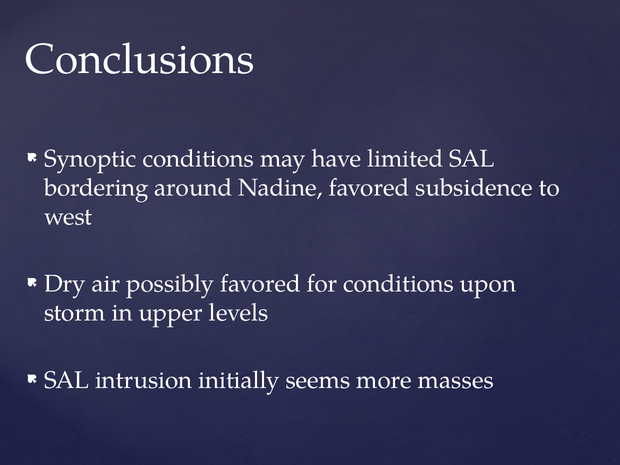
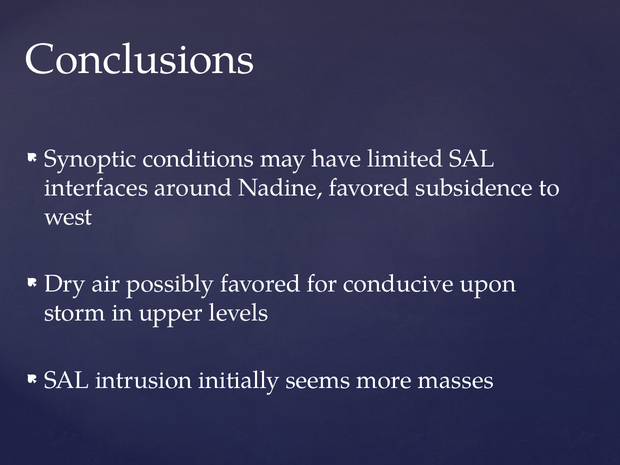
bordering: bordering -> interfaces (96, 188)
for conditions: conditions -> conducive (399, 284)
